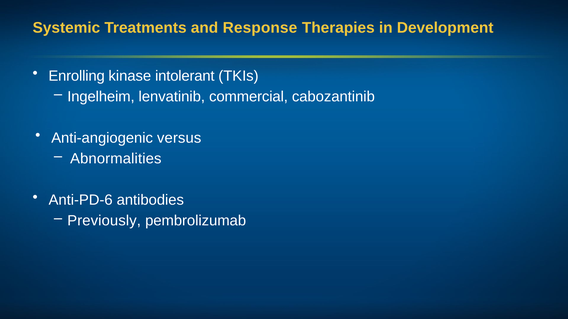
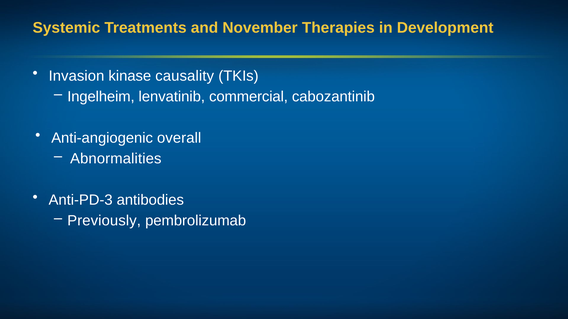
Response: Response -> November (260, 28)
Enrolling: Enrolling -> Invasion (76, 76)
intolerant: intolerant -> causality (185, 76)
versus: versus -> overall (179, 138)
Anti-PD-6: Anti-PD-6 -> Anti-PD-3 (81, 200)
